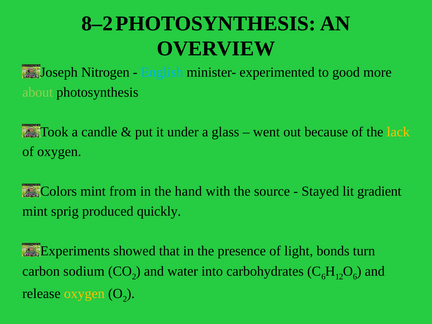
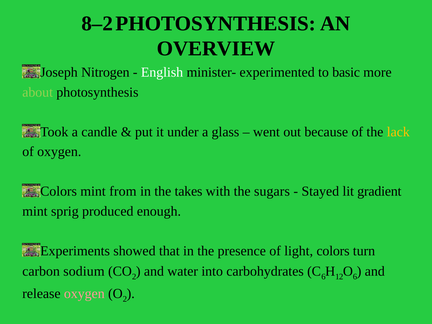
English colour: light blue -> white (162, 72)
good: good -> basic (346, 72)
hand: hand -> takes (189, 191)
source: source -> sugars (272, 191)
quickly: quickly -> enough (159, 211)
light bonds: bonds -> colors (333, 251)
oxygen colour: yellow -> pink (84, 294)
